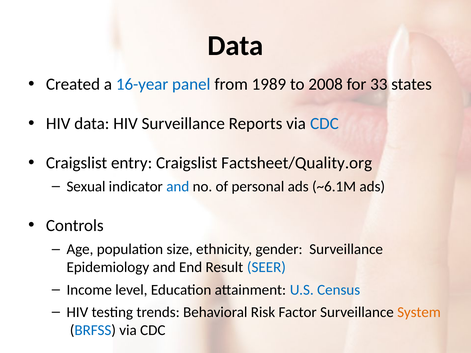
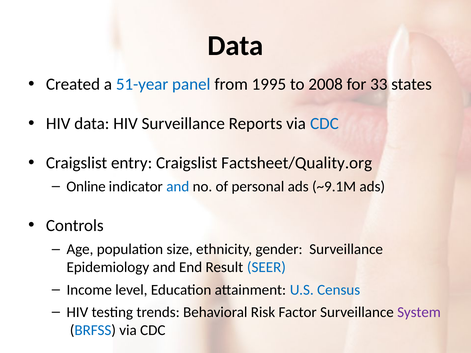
16-year: 16-year -> 51-year (142, 84)
1989: 1989 -> 1995 (269, 84)
Sexual: Sexual -> Online (86, 187)
~6.1M: ~6.1M -> ~9.1M (334, 187)
System colour: orange -> purple (419, 312)
